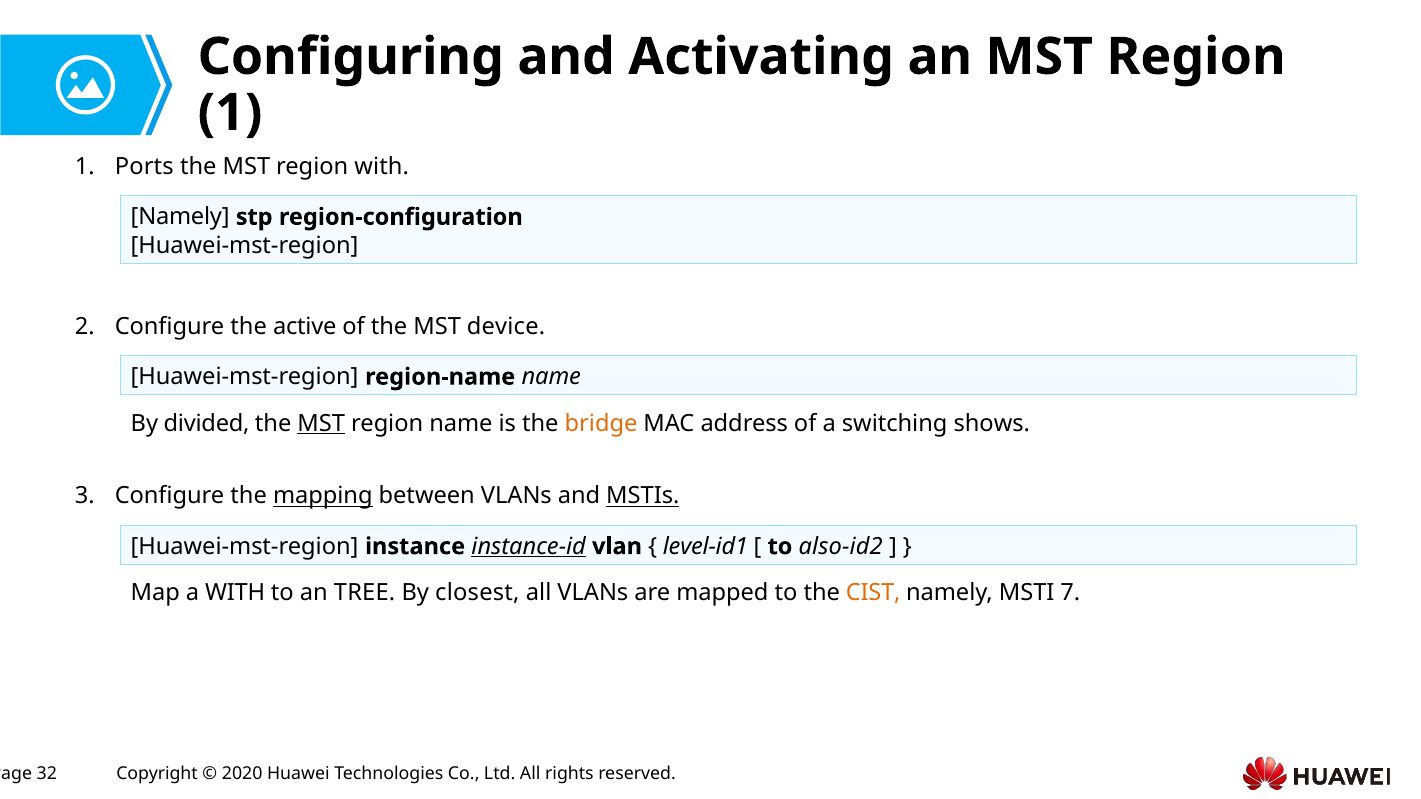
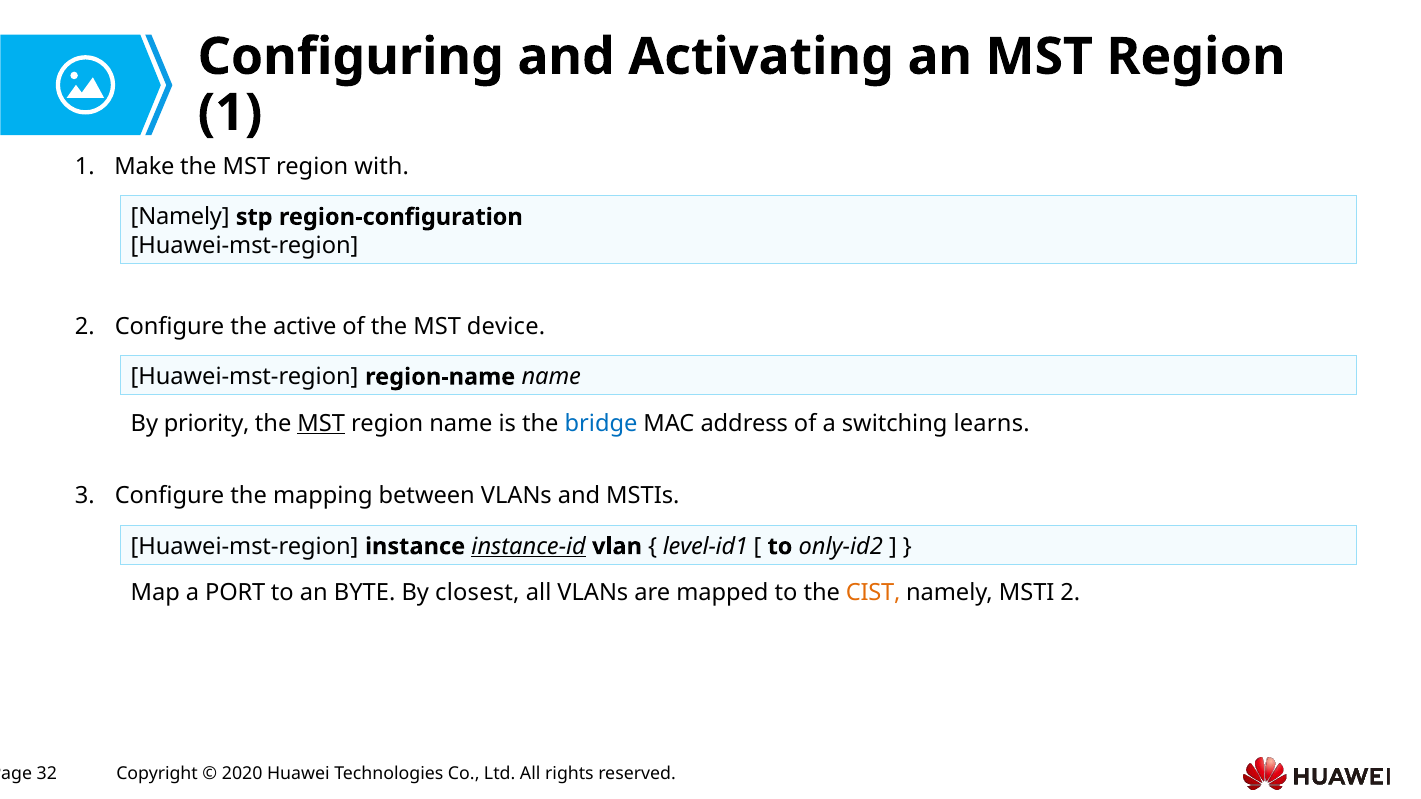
Ports: Ports -> Make (145, 167)
divided: divided -> priority (207, 424)
bridge colour: orange -> blue (601, 424)
shows: shows -> learns (992, 424)
mapping underline: present -> none (323, 496)
MSTIs underline: present -> none (643, 496)
also-id2: also-id2 -> only-id2 (841, 547)
a WITH: WITH -> PORT (235, 593)
TREE: TREE -> BYTE (365, 593)
MSTI 7: 7 -> 2 (1070, 593)
